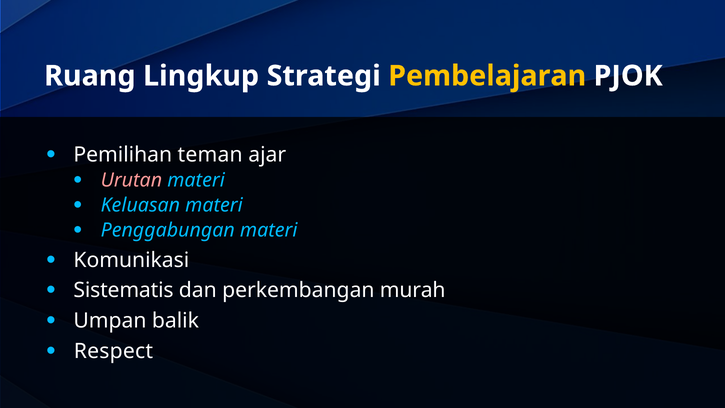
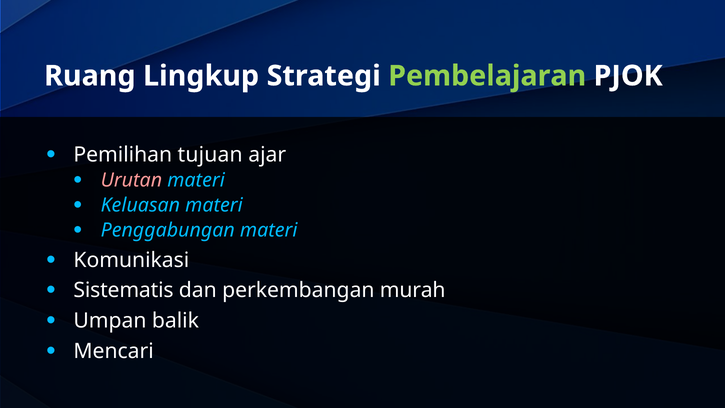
Pembelajaran colour: yellow -> light green (487, 76)
teman: teman -> tujuan (210, 154)
Respect: Respect -> Mencari (114, 351)
